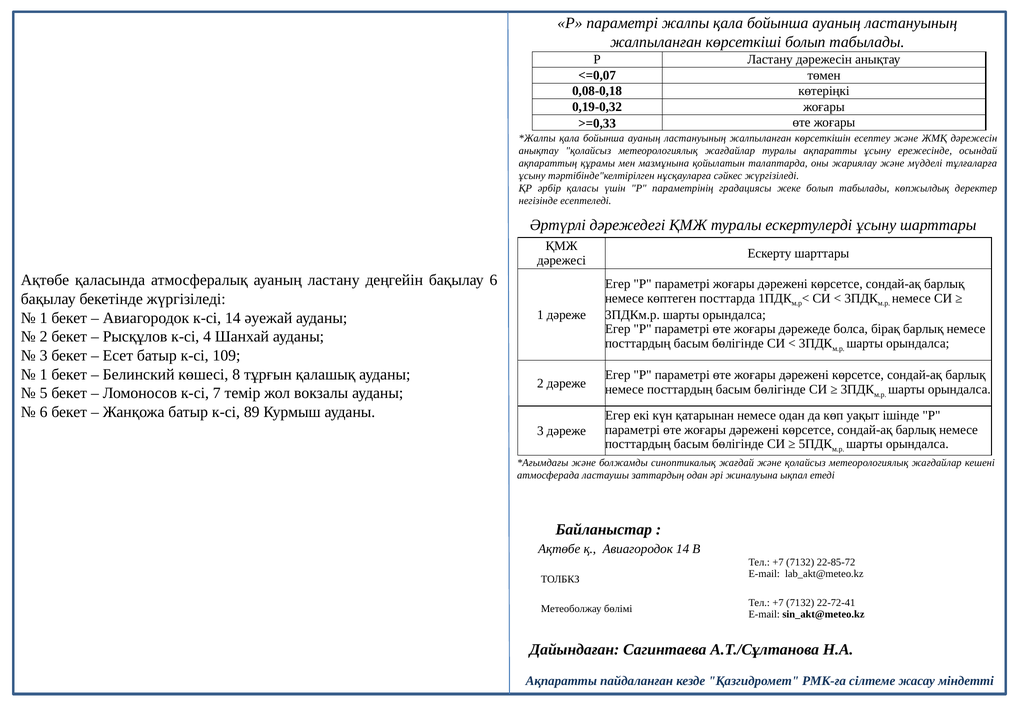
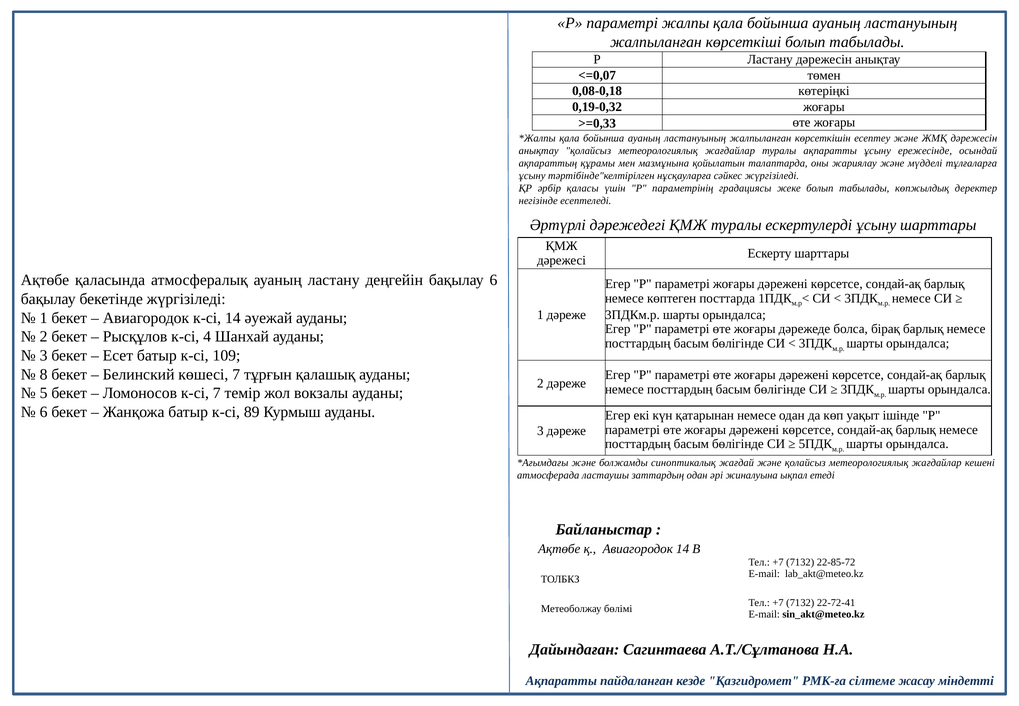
1: 1 -> 8 (44, 374)
көшесі 8: 8 -> 7 (236, 374)
